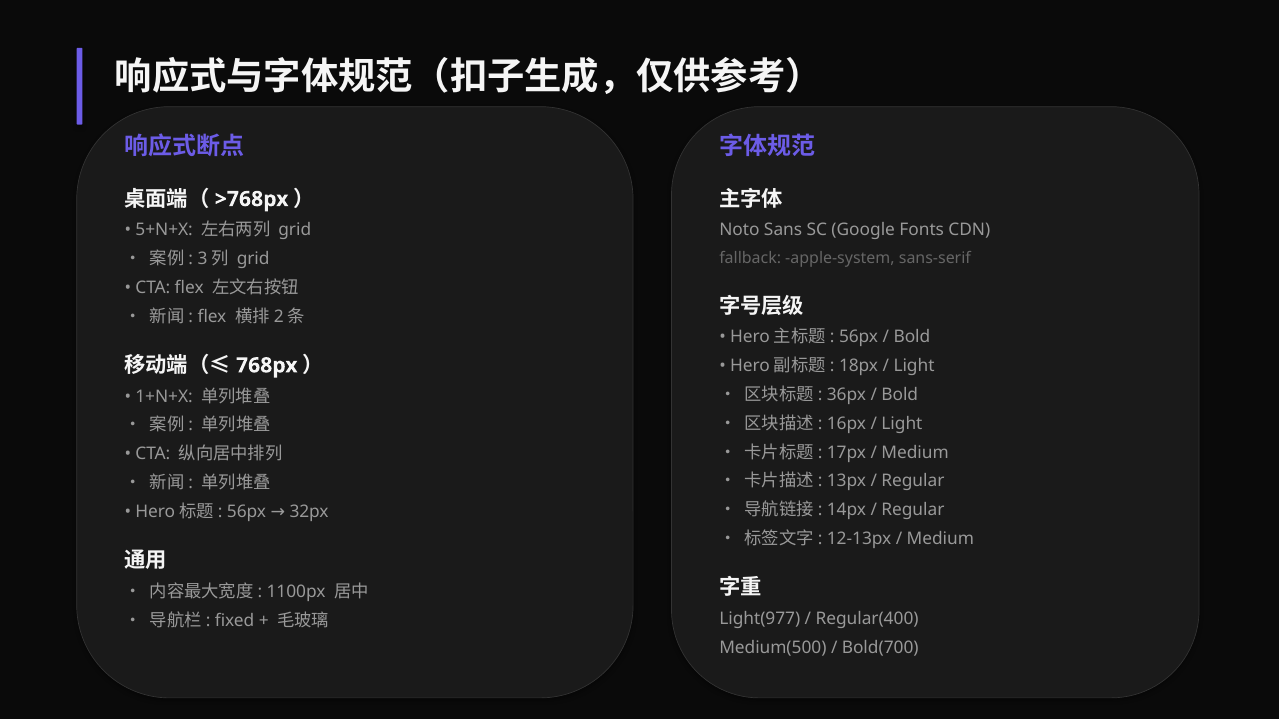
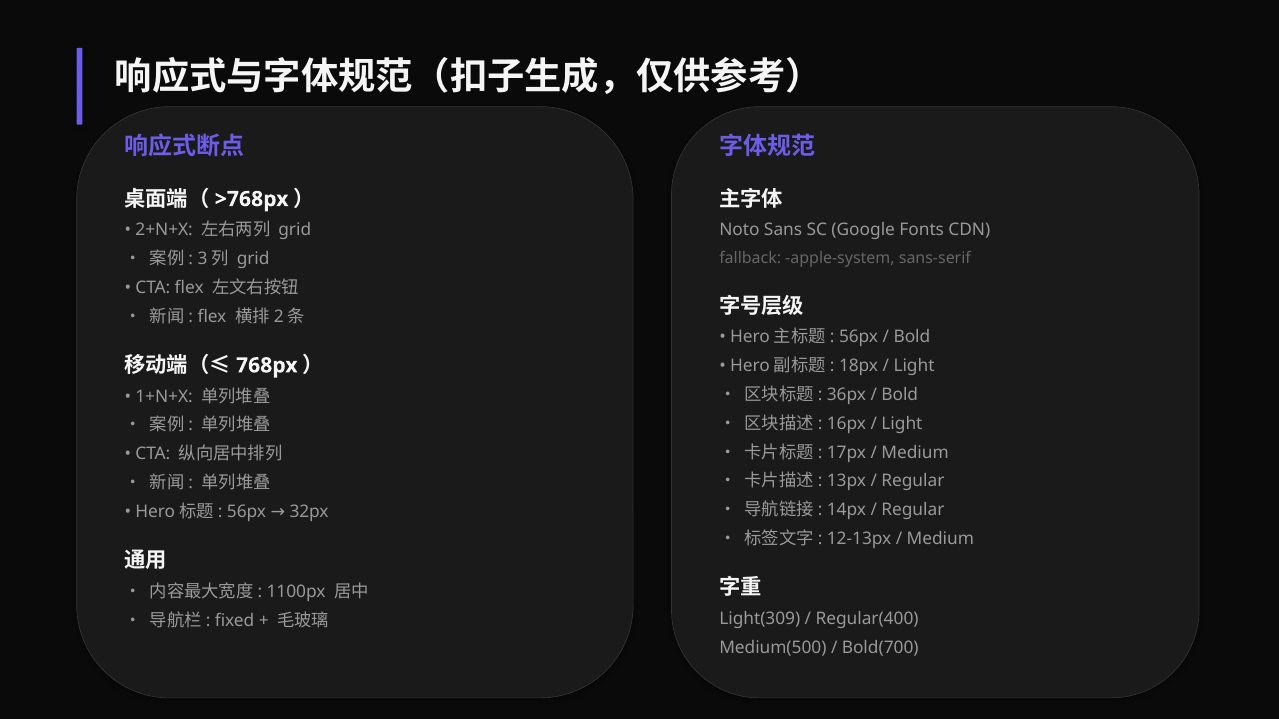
5+N+X: 5+N+X -> 2+N+X (164, 230)
Light(977: Light(977 -> Light(309 (760, 619)
